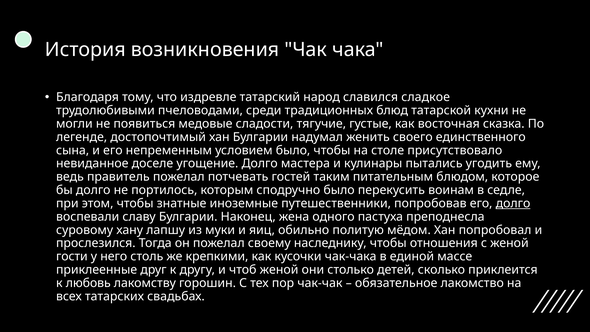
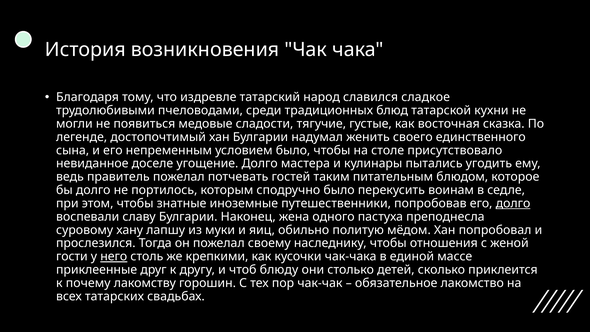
него underline: none -> present (114, 256)
чтоб женой: женой -> блюду (279, 270)
любовь: любовь -> почему (88, 283)
